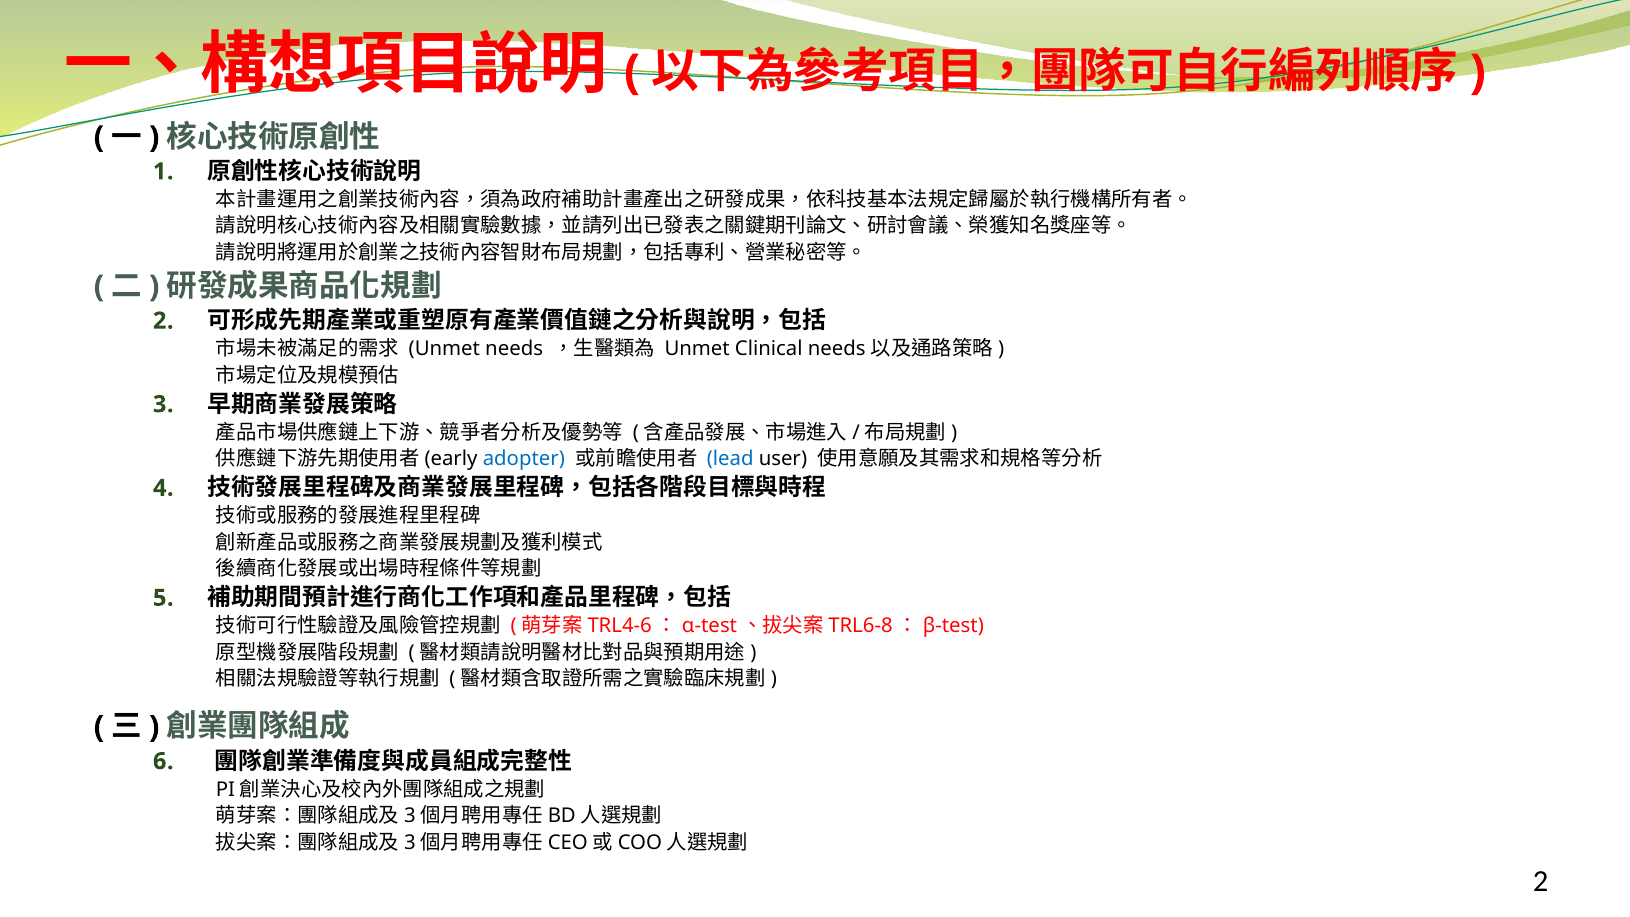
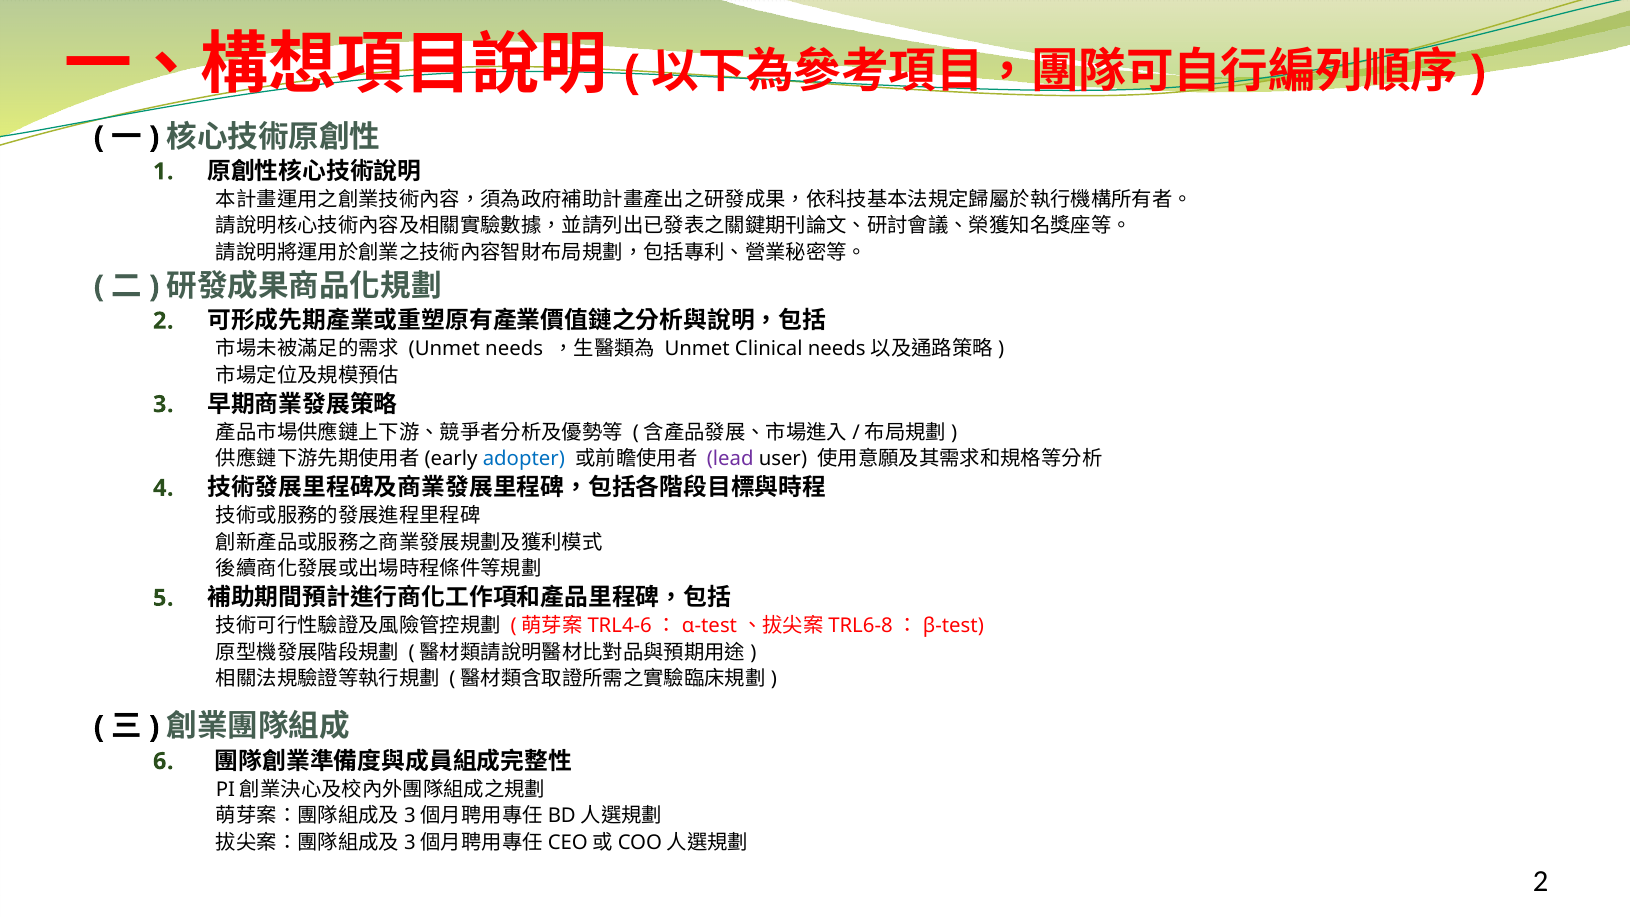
lead colour: blue -> purple (730, 459)
